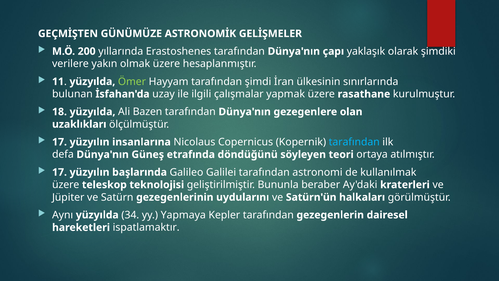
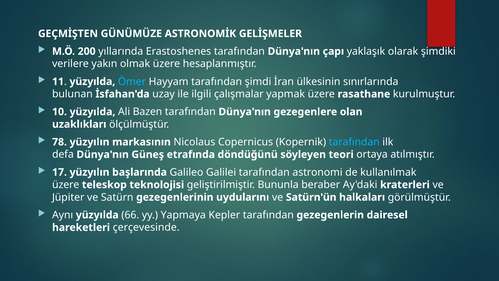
Ömer colour: light green -> light blue (132, 81)
18: 18 -> 10 (60, 112)
17: 17 -> 78 (60, 142)
insanlarına: insanlarına -> markasının (141, 142)
34: 34 -> 66 (130, 215)
ispatlamaktır: ispatlamaktır -> çerçevesinde (146, 227)
